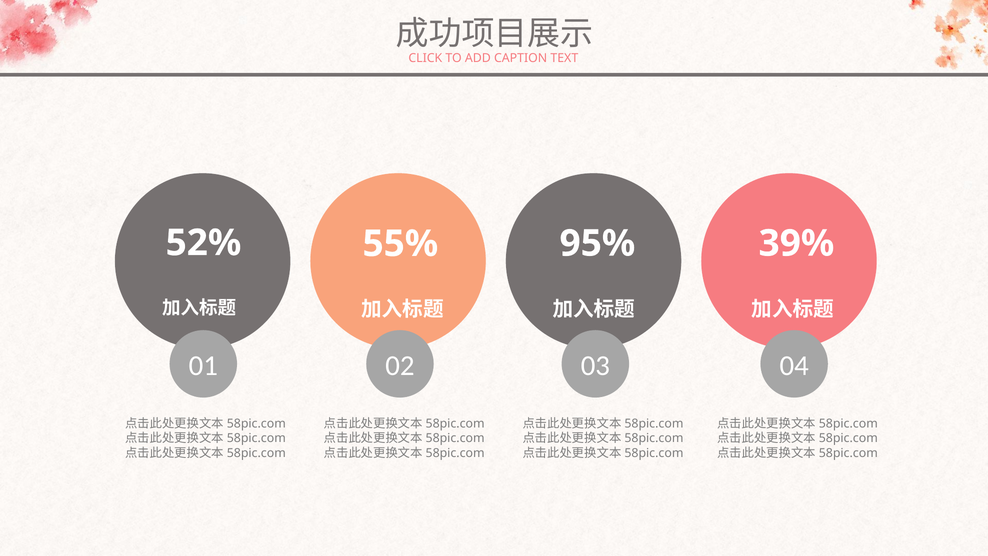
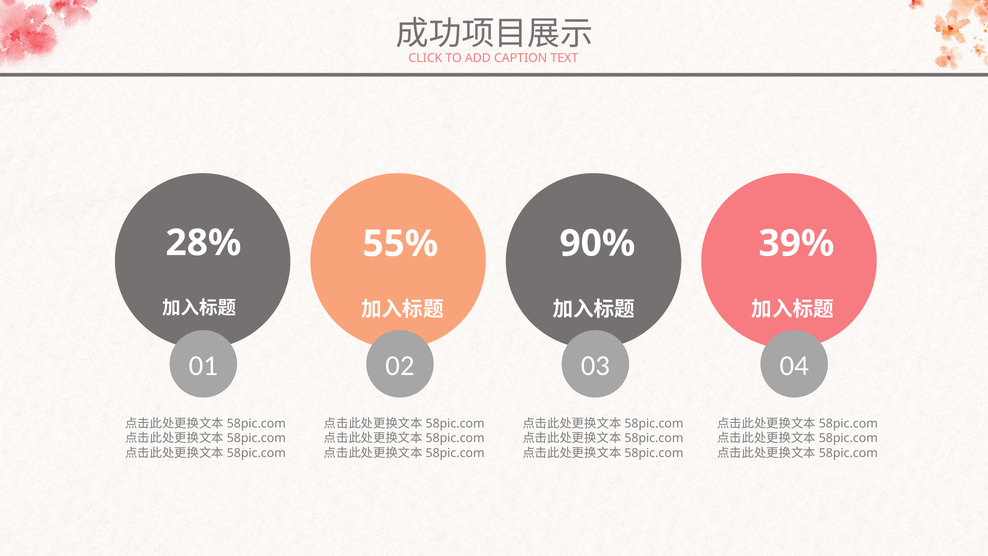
52%: 52% -> 28% (203, 243)
95%: 95% -> 90% (597, 243)
